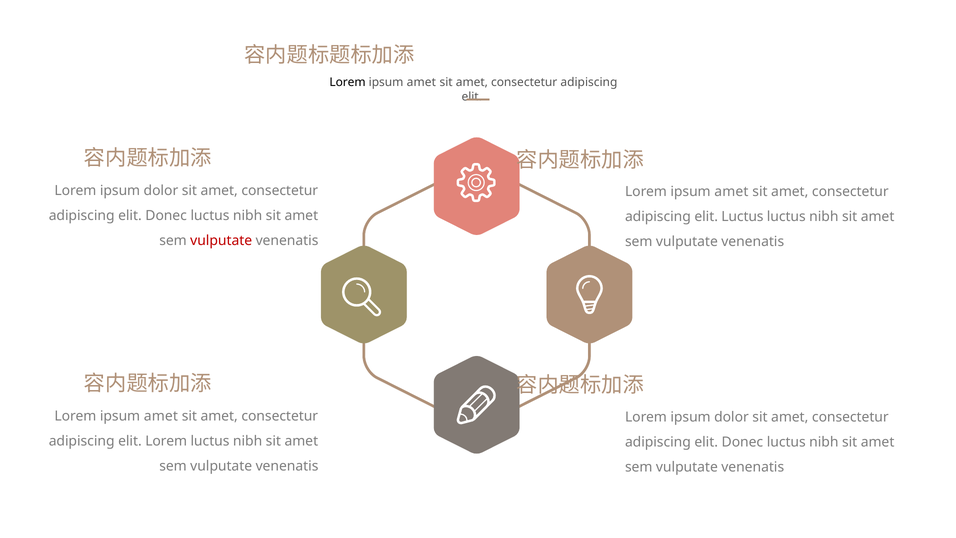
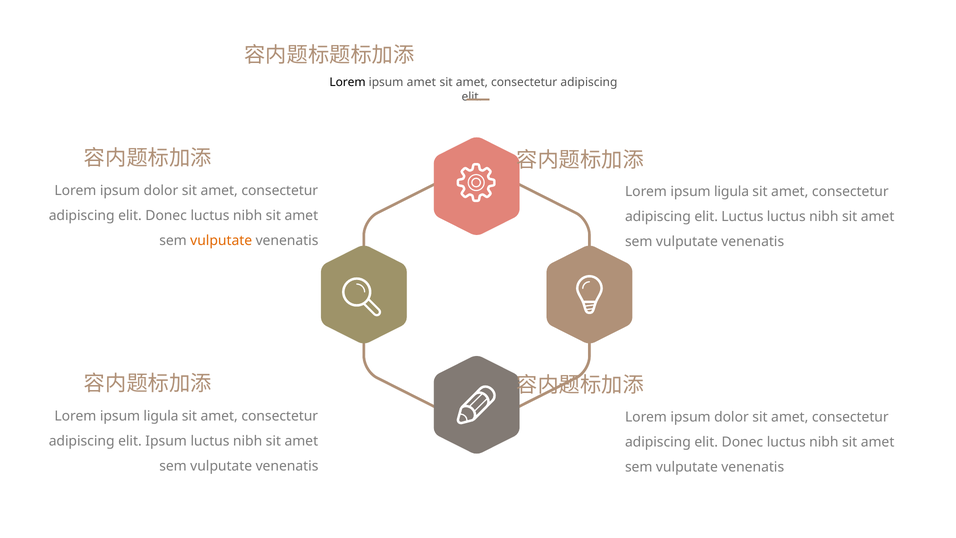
amet: amet -> ligula (732, 192)
vulputate colour: red -> orange (221, 241)
amet: amet -> ligula (161, 416)
elit Lorem: Lorem -> Ipsum (166, 441)
